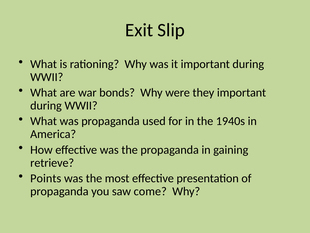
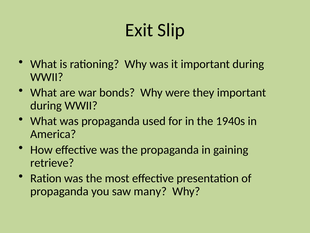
Points: Points -> Ration (46, 178)
come: come -> many (150, 191)
